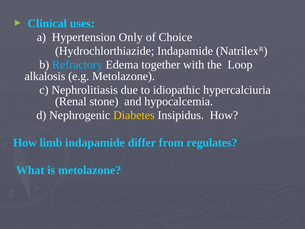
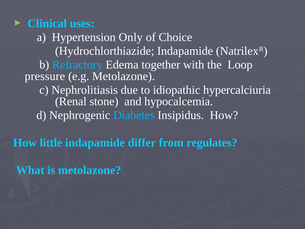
alkalosis: alkalosis -> pressure (45, 76)
Diabetes colour: yellow -> light blue (134, 115)
limb: limb -> little (51, 143)
